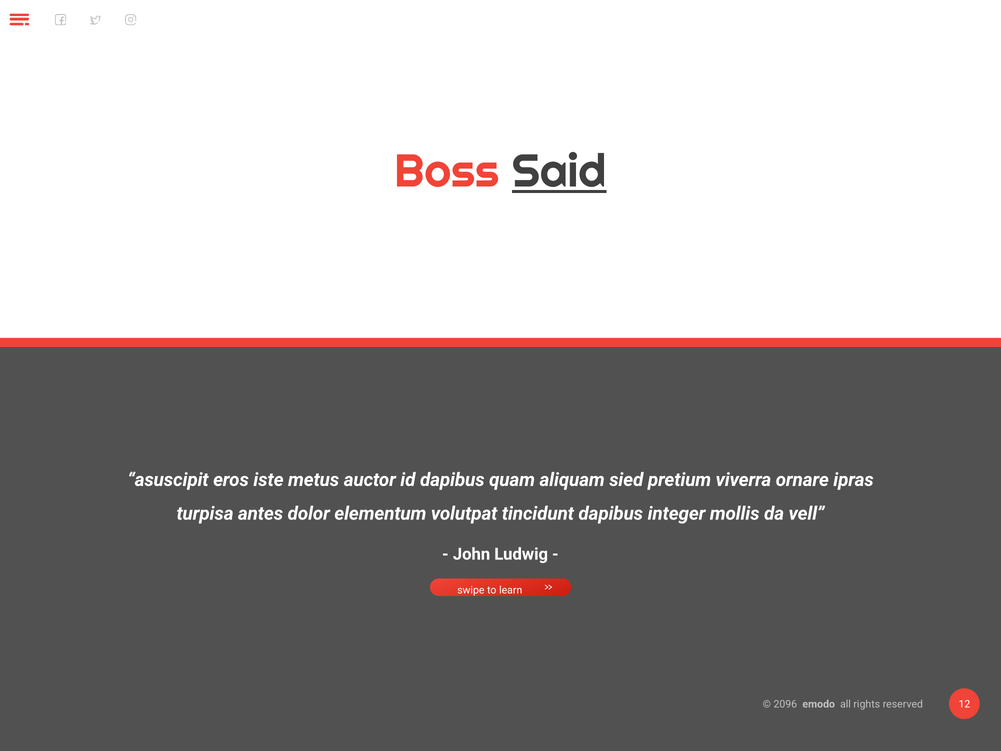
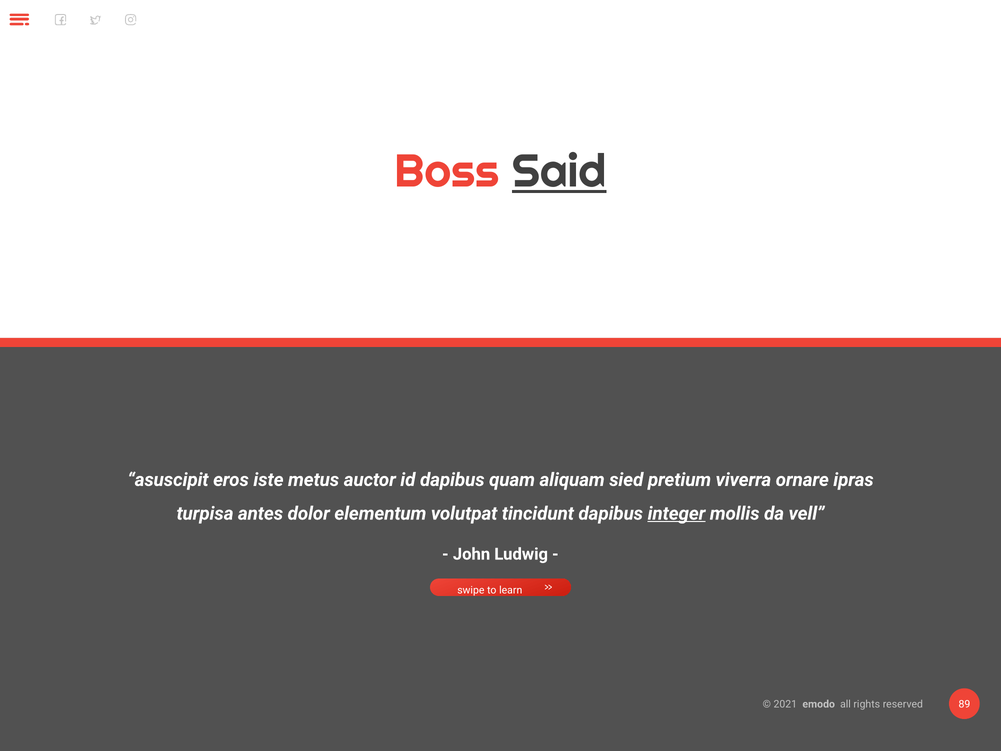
integer underline: none -> present (677, 513)
2096: 2096 -> 2021 (785, 704)
12: 12 -> 89 (964, 704)
